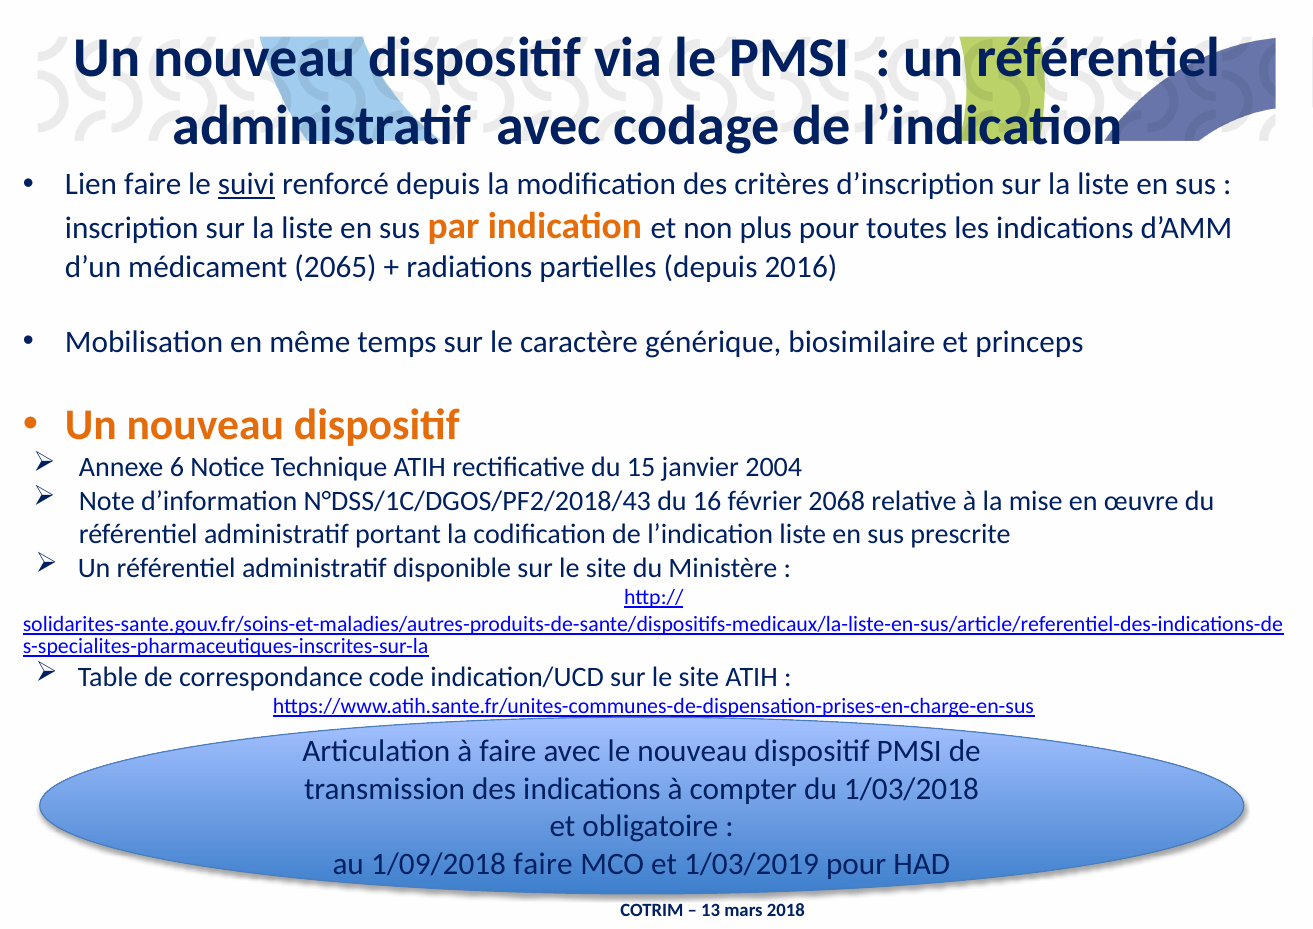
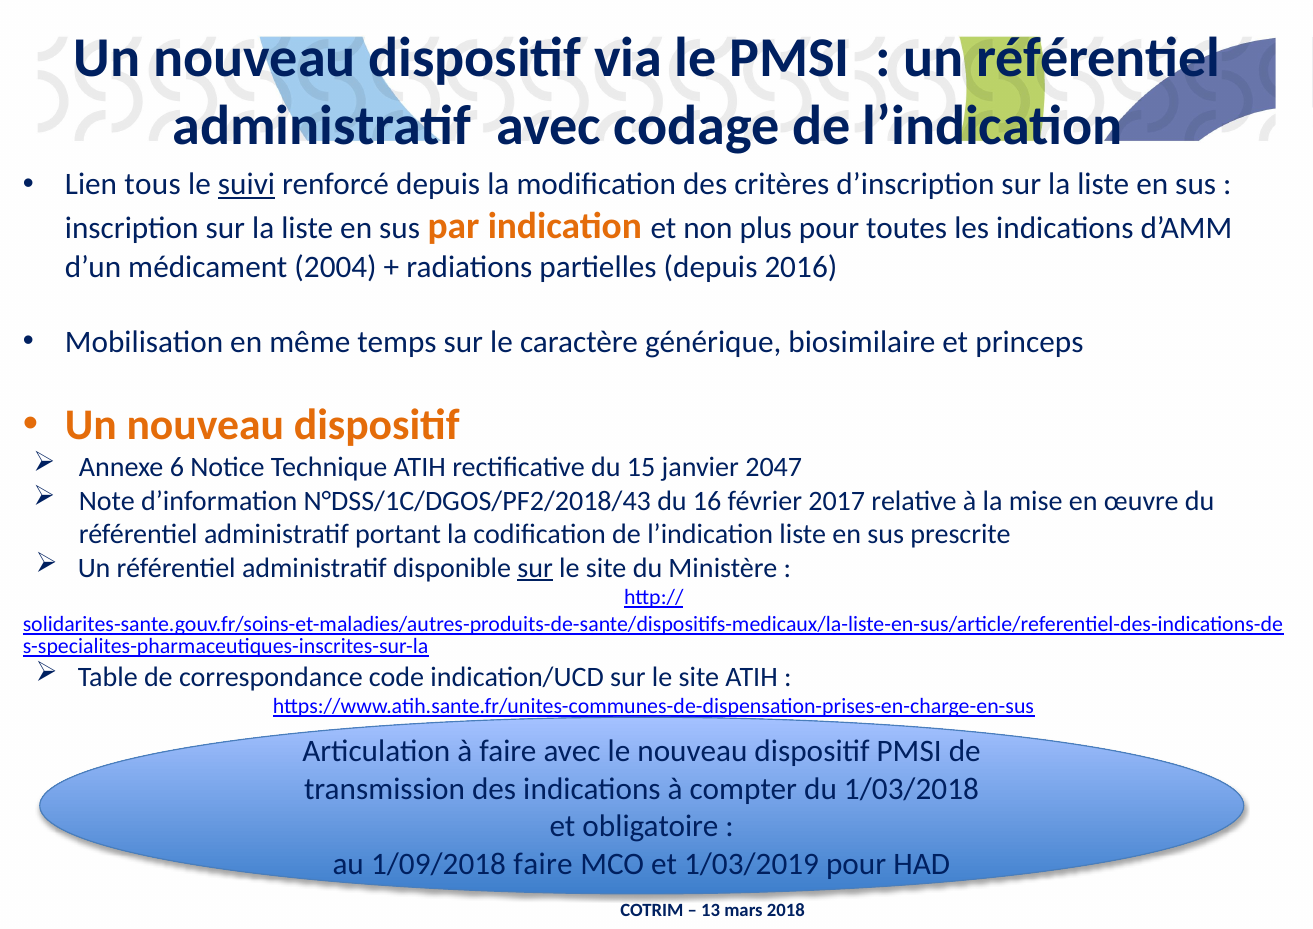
Lien faire: faire -> tous (153, 185)
2065: 2065 -> 2004 (336, 267)
2004: 2004 -> 2047 (774, 467)
2068: 2068 -> 2017 (837, 501)
sur underline: none -> present (535, 568)
